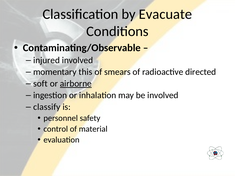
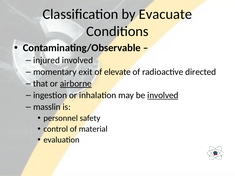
this: this -> exit (86, 72)
smears: smears -> elevate (117, 72)
soft: soft -> that (41, 84)
involved underline: none -> present (163, 95)
classify: classify -> masslin (47, 107)
